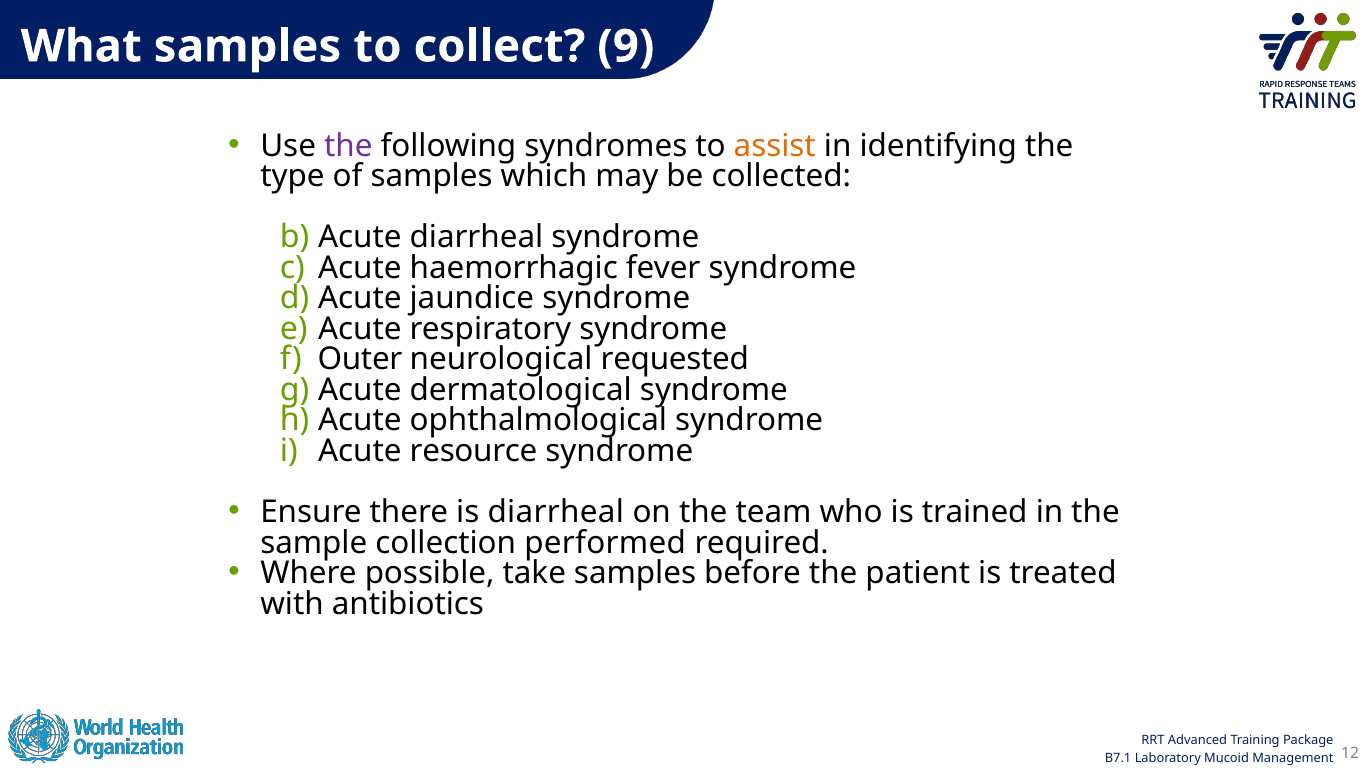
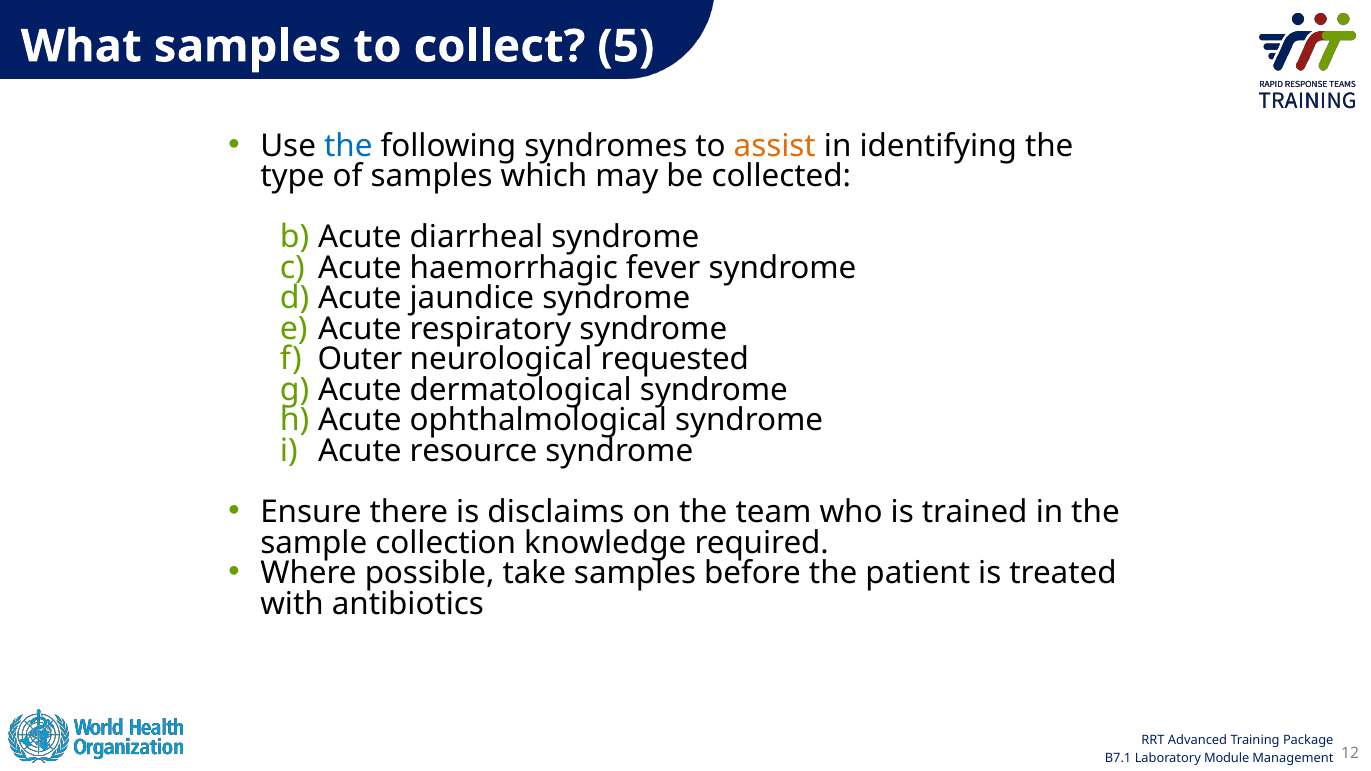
9: 9 -> 5 (626, 46)
the colour: purple -> blue (348, 146)
is diarrheal: diarrheal -> disclaims (556, 512)
performed: performed -> knowledge (605, 543)
Mucoid: Mucoid -> Module (1227, 758)
